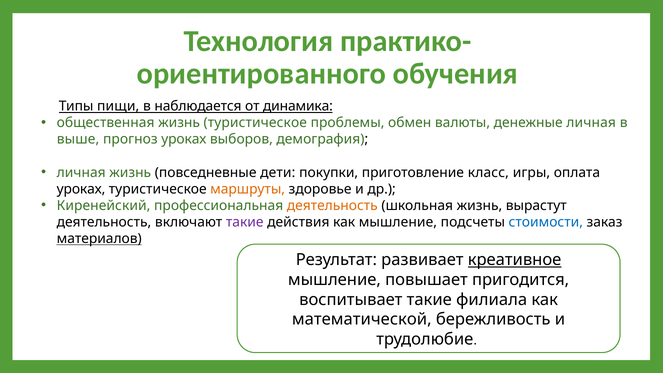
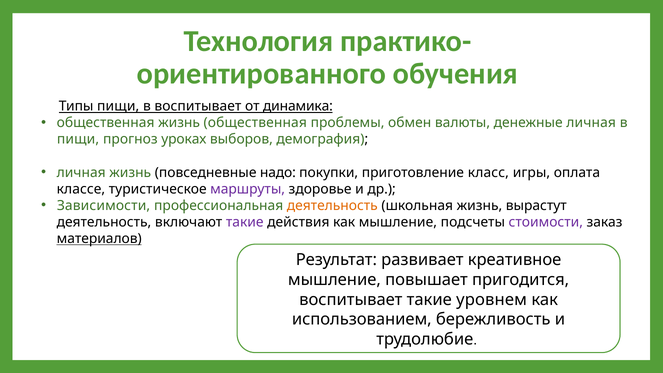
в наблюдается: наблюдается -> воспитывает (198, 106)
жизнь туристическое: туристическое -> общественная (255, 123)
выше: выше -> пищи (78, 139)
дети: дети -> надо (278, 172)
уроках: уроках -> классе (81, 189)
маршруты colour: orange -> purple (248, 189)
Киренейский: Киренейский -> Зависимости (104, 206)
стоимости colour: blue -> purple (546, 222)
креативное underline: present -> none (515, 260)
филиала: филиала -> уровнем (492, 299)
математической: математической -> использованием (362, 319)
